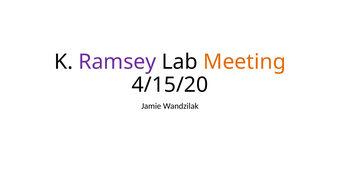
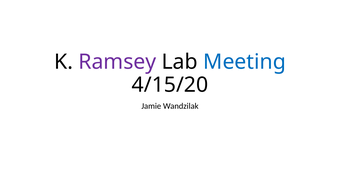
Meeting colour: orange -> blue (245, 62)
